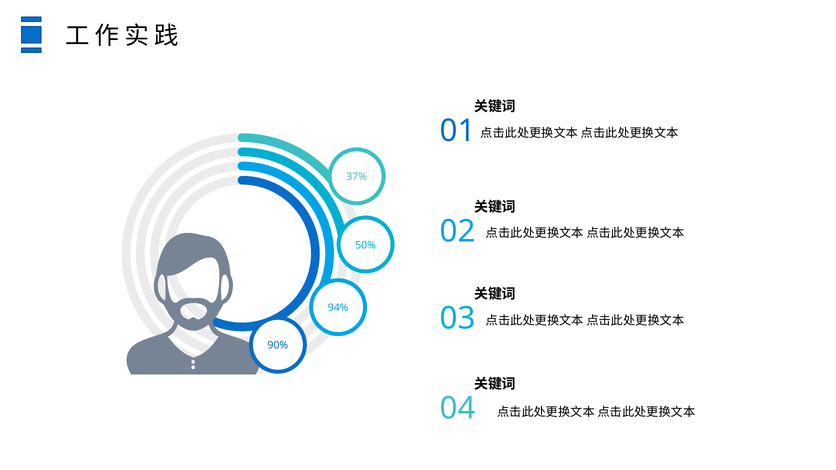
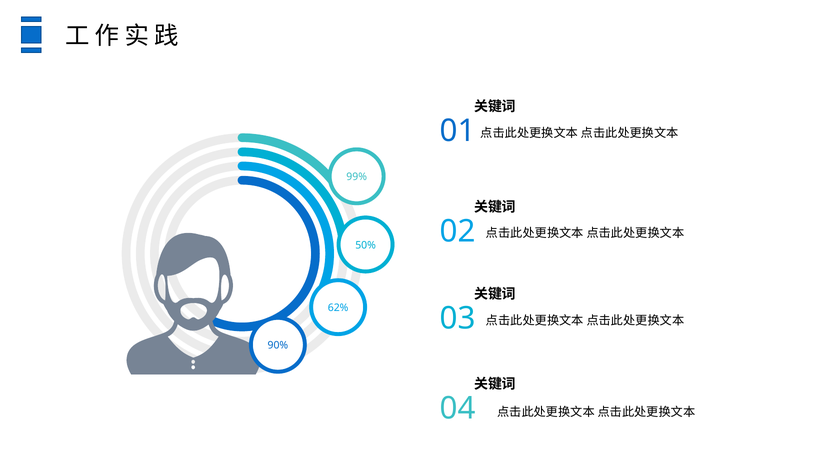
37%: 37% -> 99% (357, 177)
94%: 94% -> 62% (338, 308)
